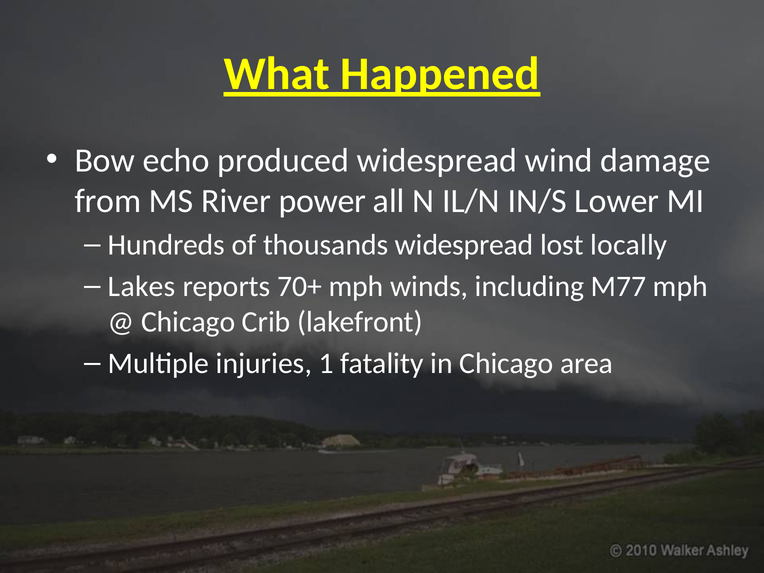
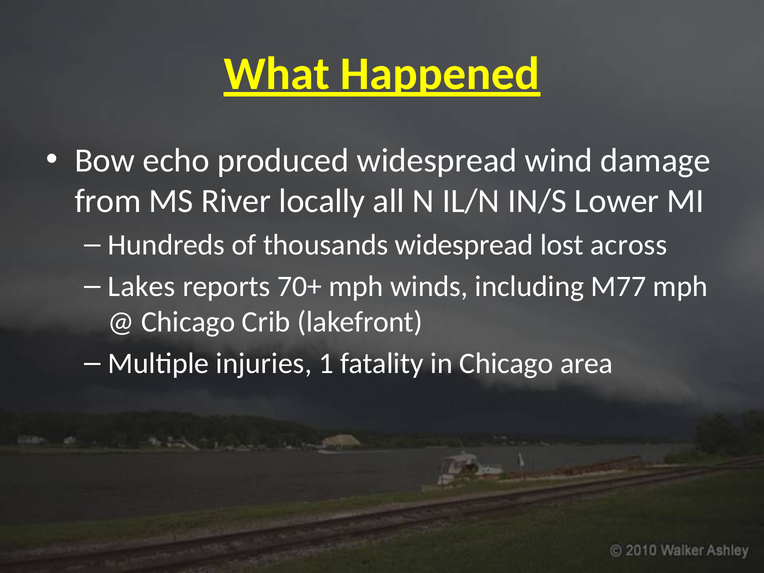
power: power -> locally (322, 201)
locally: locally -> across (629, 245)
